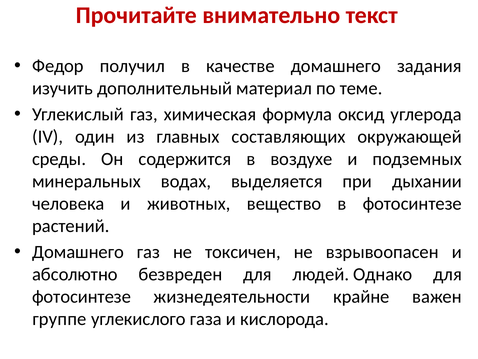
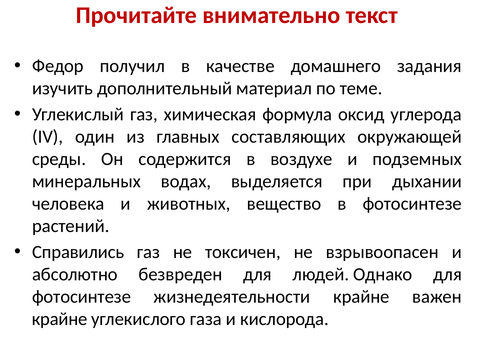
Домашнего: Домашнего -> Справились (78, 252)
группе: группе -> крайне (60, 318)
